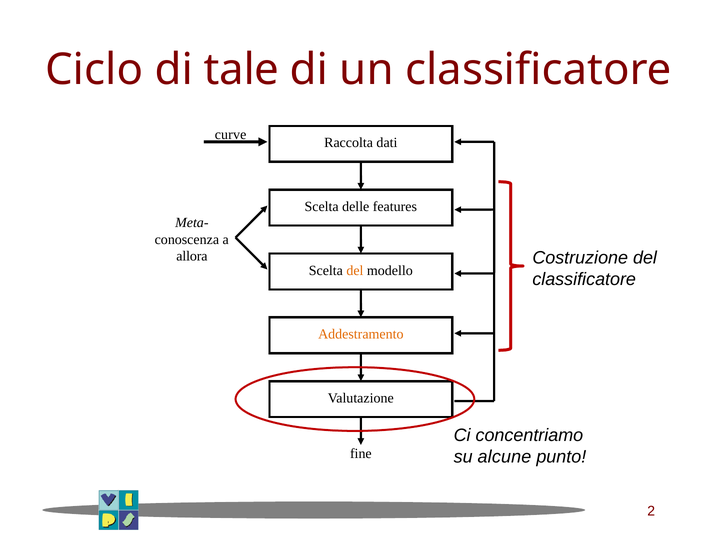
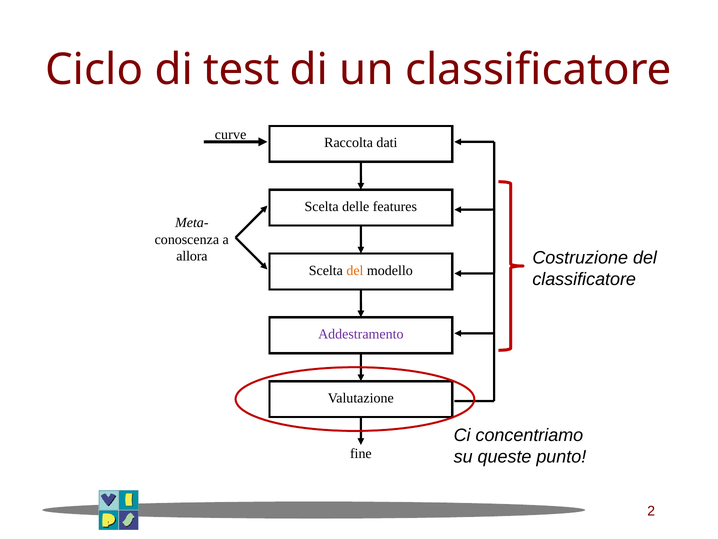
tale: tale -> test (242, 70)
Addestramento colour: orange -> purple (361, 334)
alcune: alcune -> queste (505, 456)
